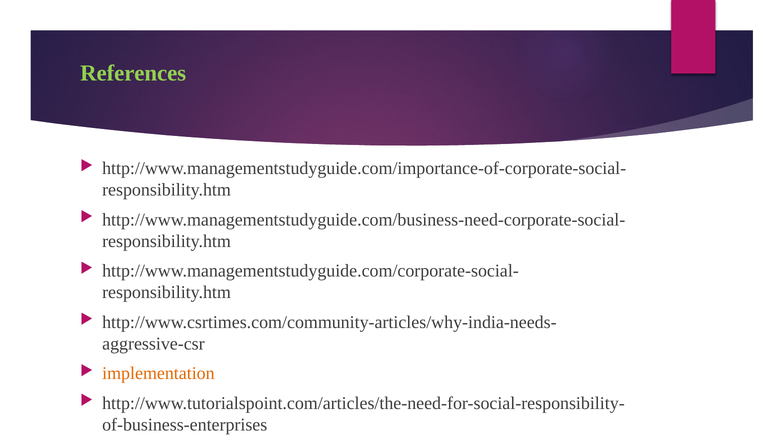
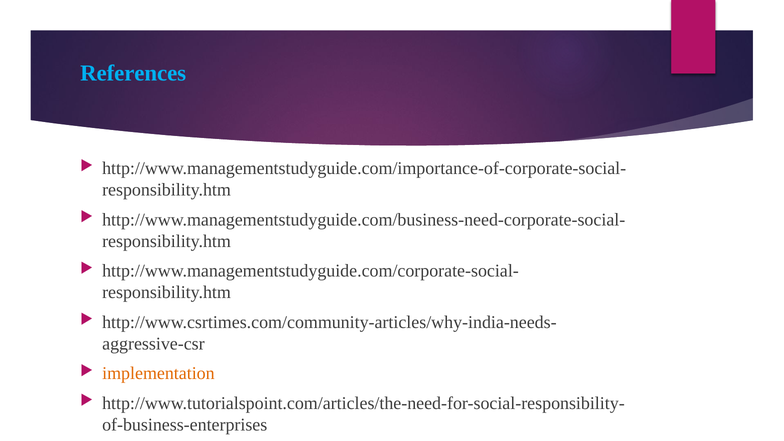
References colour: light green -> light blue (133, 73)
